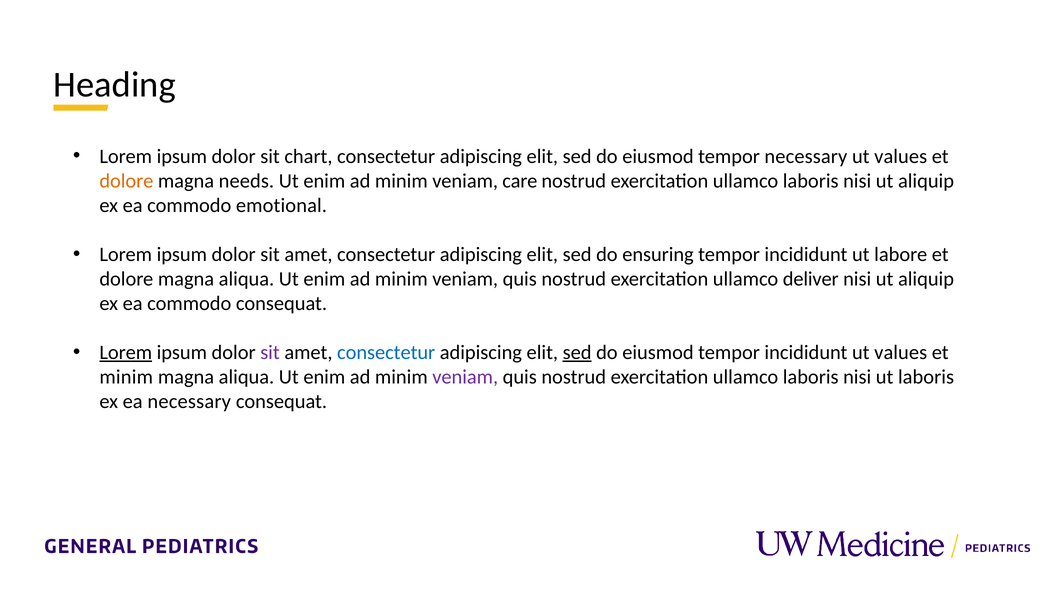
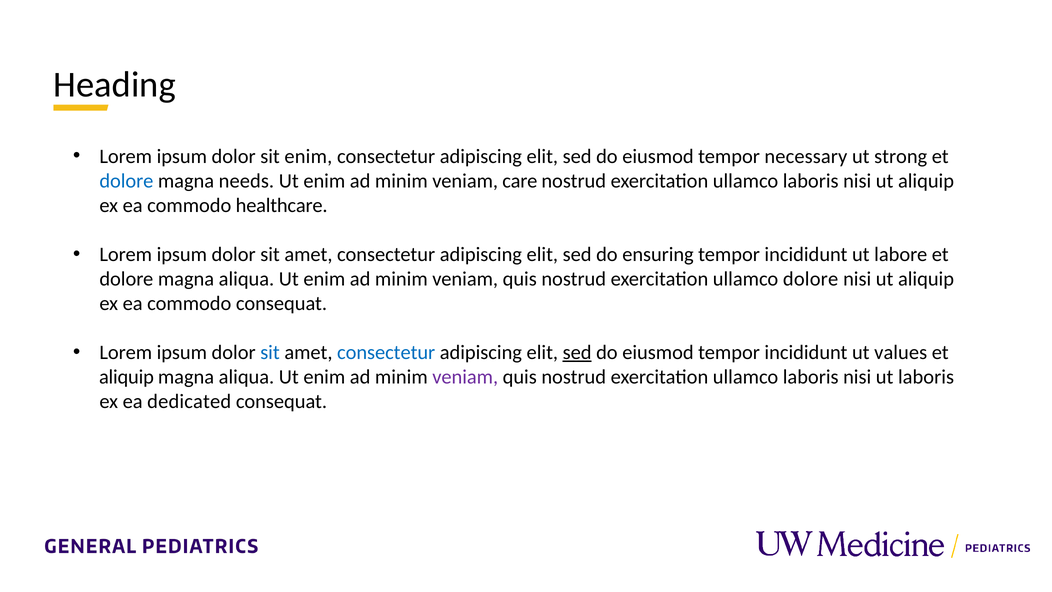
sit chart: chart -> enim (308, 156)
values: values -> strong (901, 156)
dolore colour: orange -> blue (126, 181)
emotional: emotional -> healthcare (282, 205)
ullamco deliver: deliver -> dolore (811, 279)
Lorem underline: present -> none (126, 352)
sit colour: purple -> blue (270, 352)
minim: minim -> aliquip (126, 377)
ea necessary: necessary -> dedicated (189, 401)
